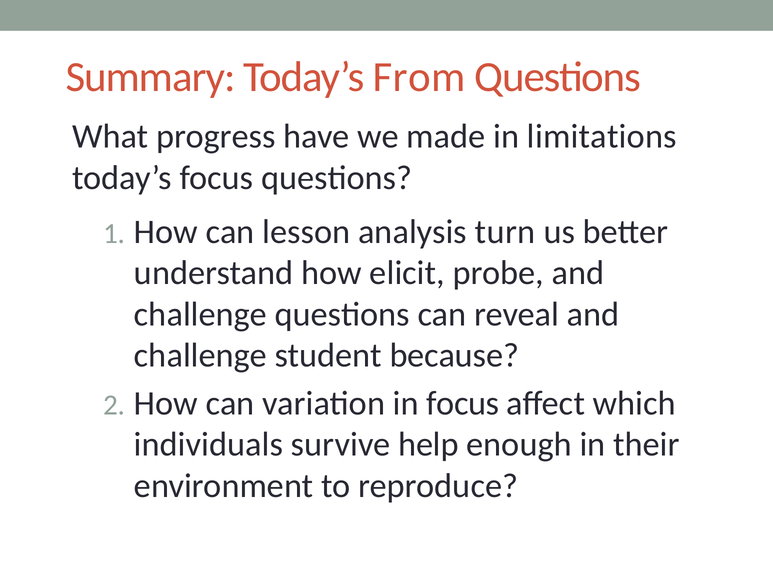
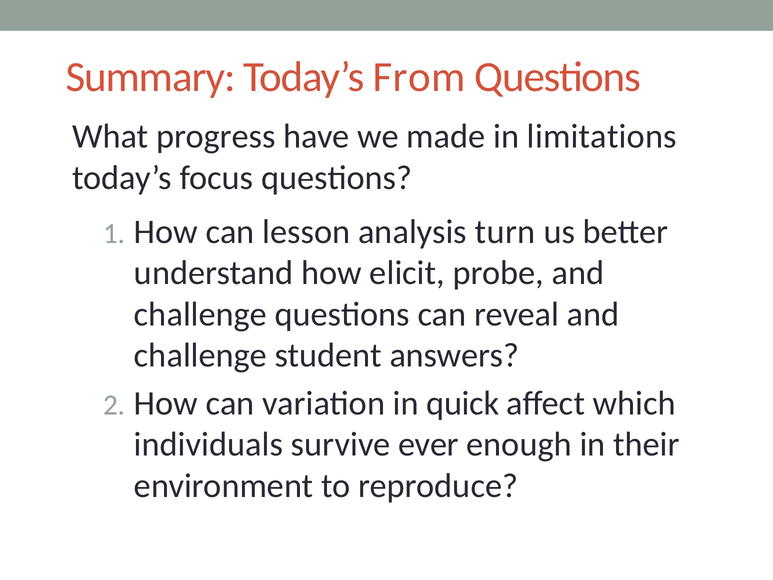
because: because -> answers (454, 355)
in focus: focus -> quick (463, 403)
help: help -> ever (428, 444)
